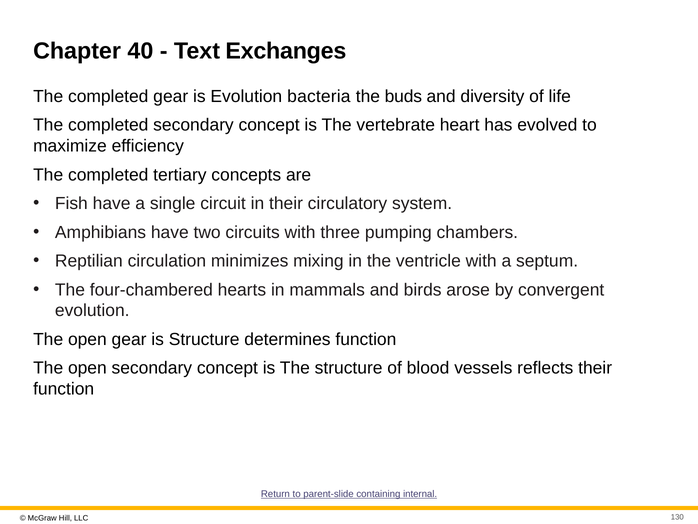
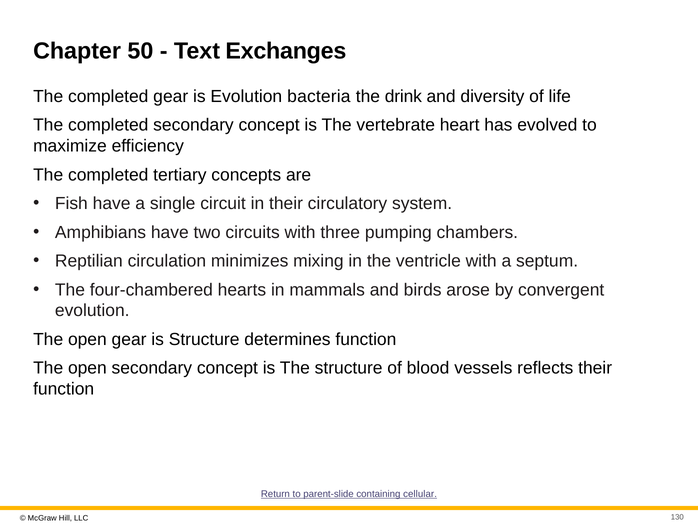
40: 40 -> 50 (140, 51)
buds: buds -> drink (403, 96)
internal: internal -> cellular (420, 494)
